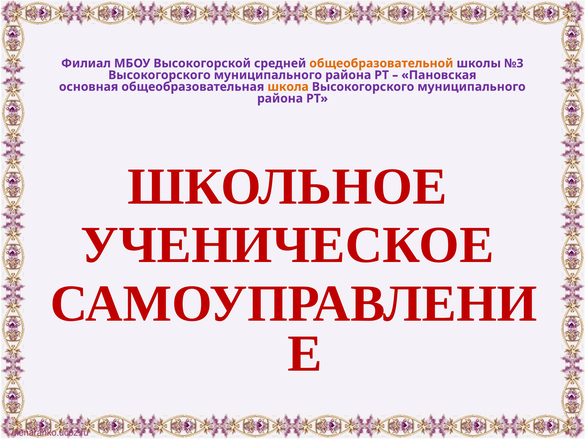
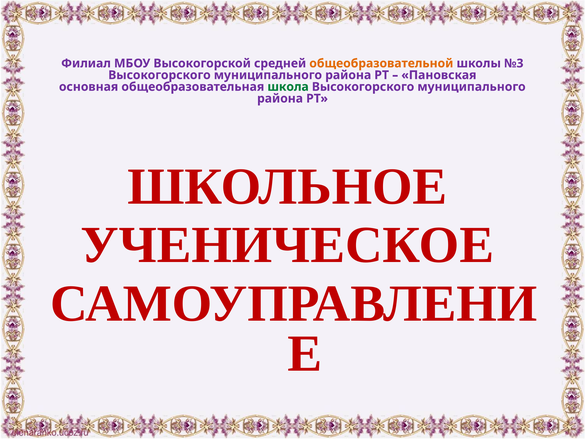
школа colour: orange -> green (288, 87)
